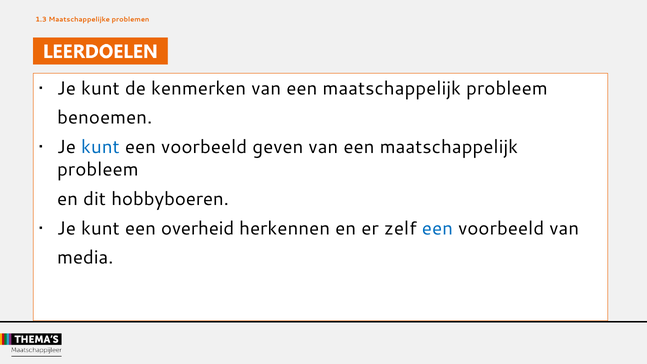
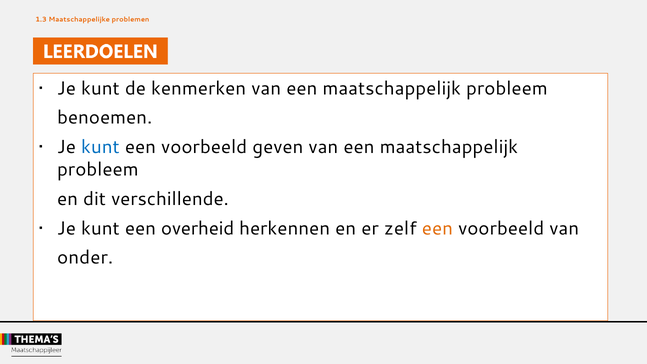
hobbyboeren: hobbyboeren -> verschillende (170, 199)
een colour: blue -> orange (437, 228)
media: media -> onder (85, 258)
